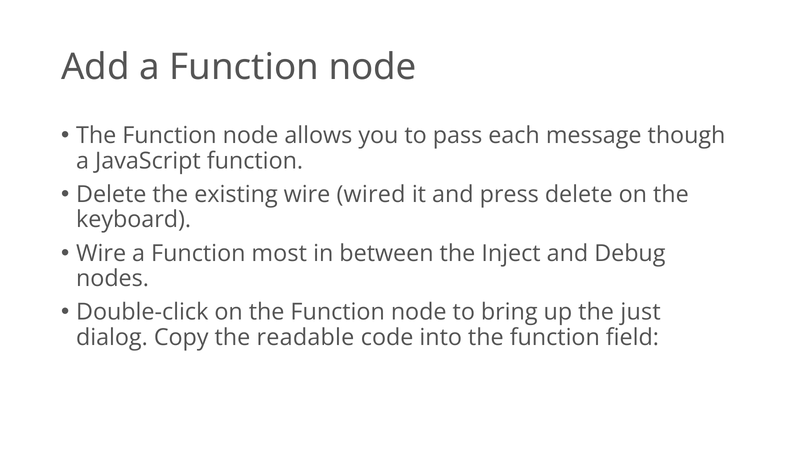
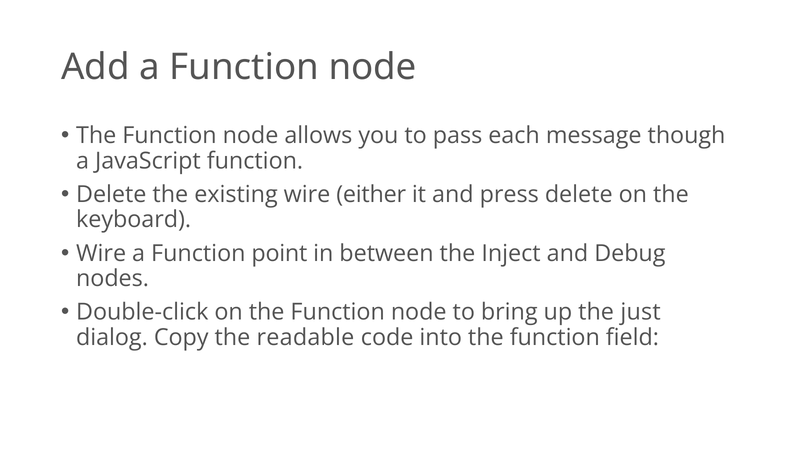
wired: wired -> either (371, 194)
most: most -> point (279, 253)
